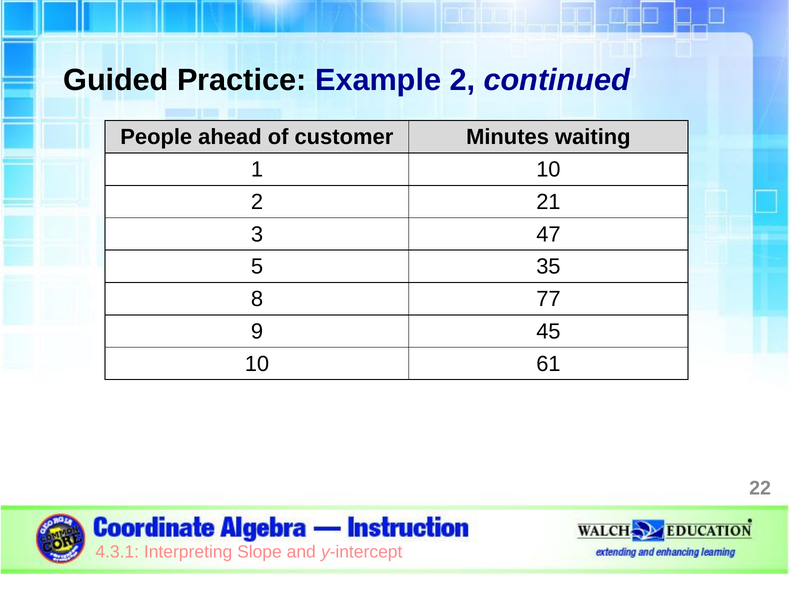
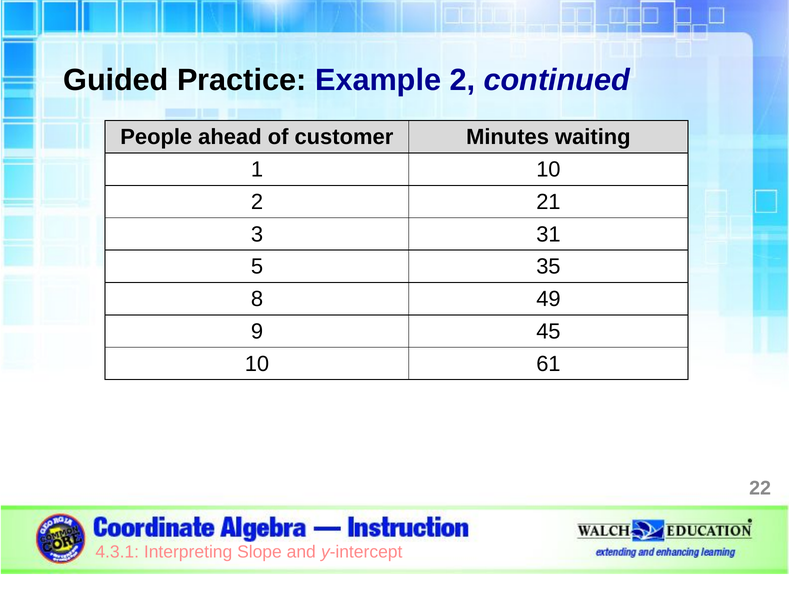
47: 47 -> 31 (548, 234)
77: 77 -> 49 (548, 299)
